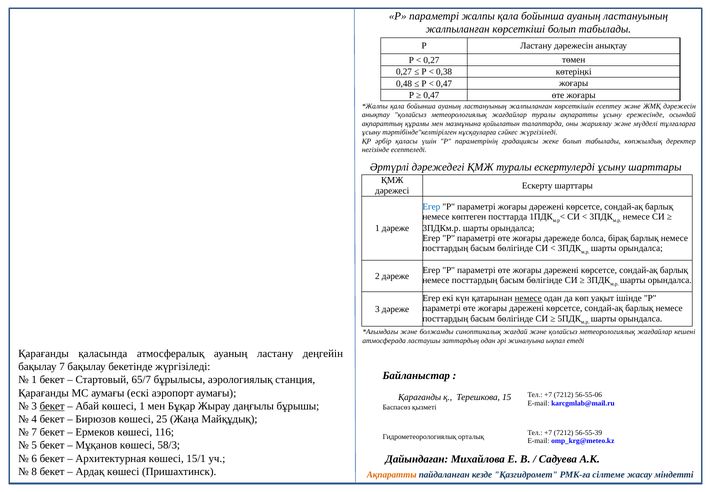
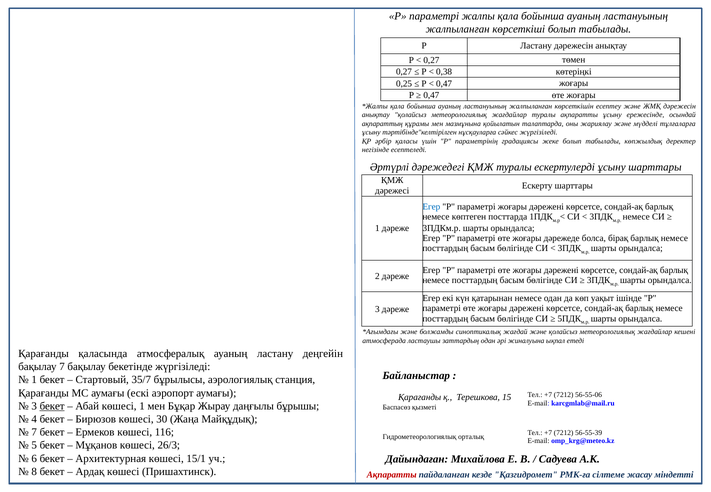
0,48: 0,48 -> 0,25 (404, 84)
немесе underline: present -> none (528, 299)
65/7: 65/7 -> 35/7 (141, 380)
25: 25 -> 30 (162, 419)
58/3: 58/3 -> 26/3 (169, 446)
Ақпаратты colour: orange -> red (392, 475)
